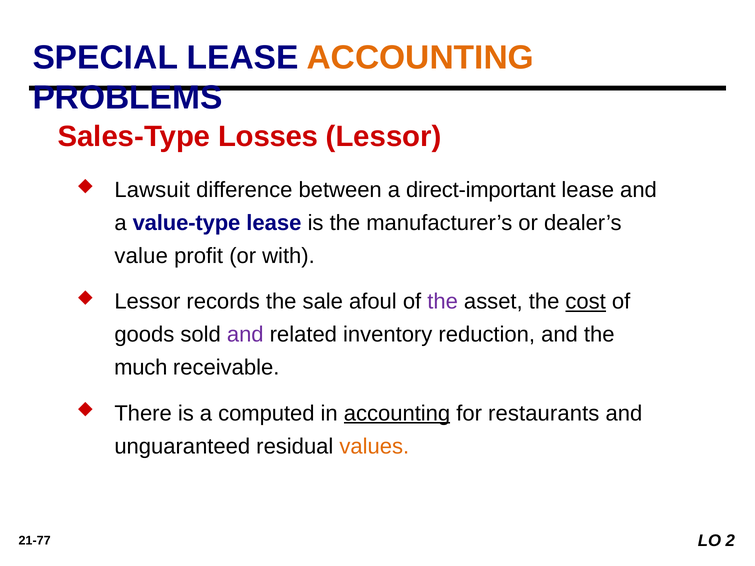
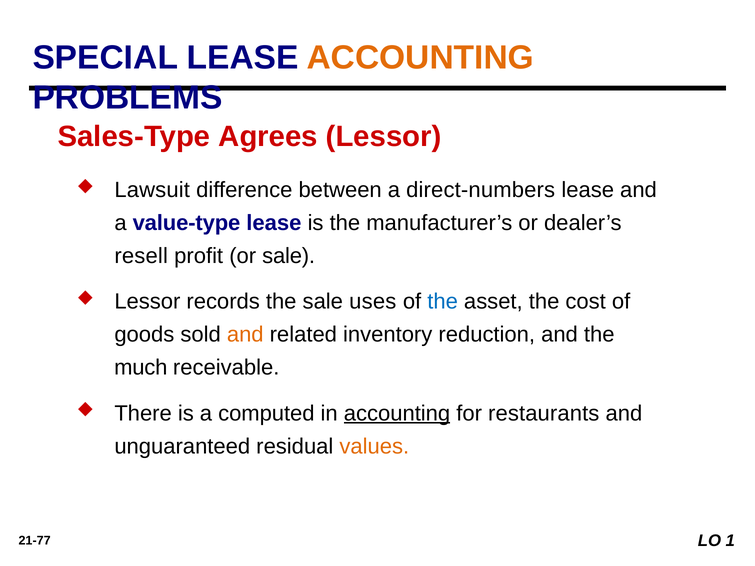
Losses: Losses -> Agrees (268, 137)
direct-important: direct-important -> direct-numbers (481, 190)
value: value -> resell (141, 256)
or with: with -> sale (289, 256)
afoul: afoul -> uses (373, 302)
the colour: purple -> blue (443, 302)
cost underline: present -> none (586, 302)
and colour: purple -> orange (245, 335)
2: 2 -> 1 (730, 541)
